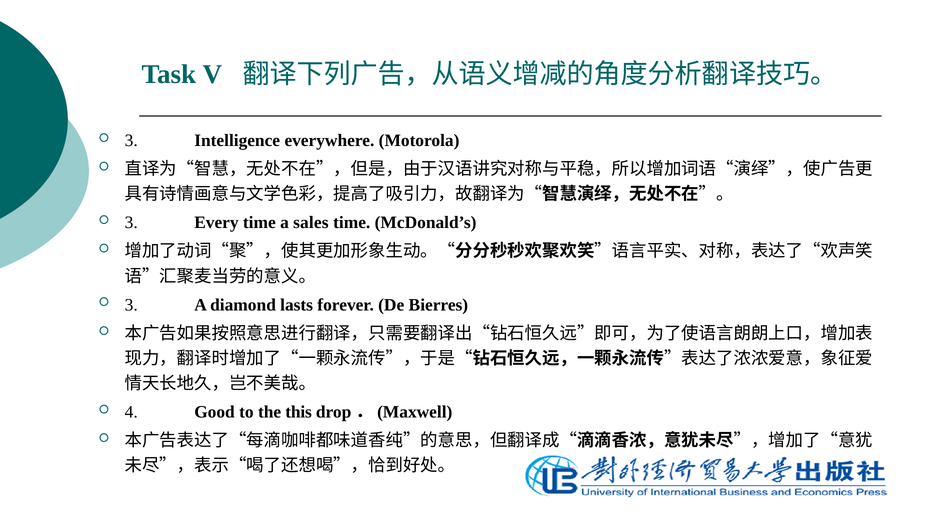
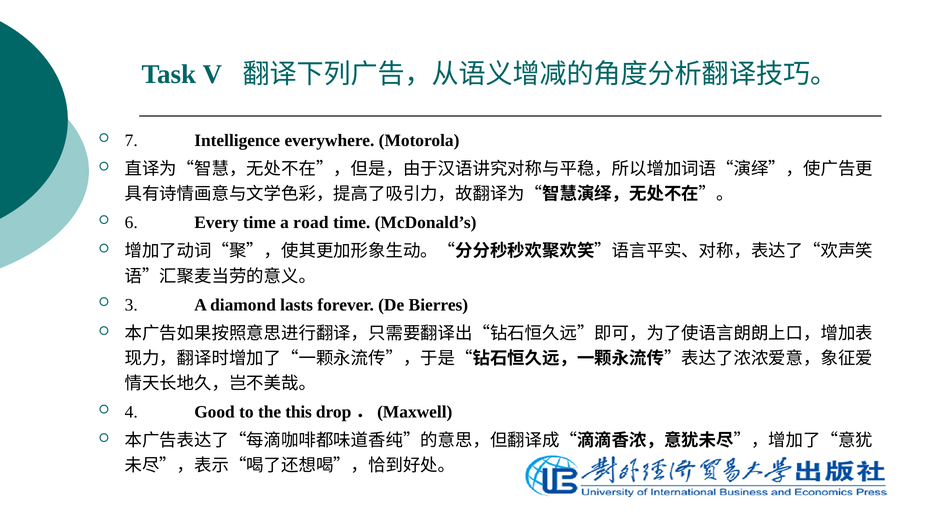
3: 3 -> 7 (131, 141)
3: 3 -> 6 (131, 223)
sales: sales -> road (311, 223)
